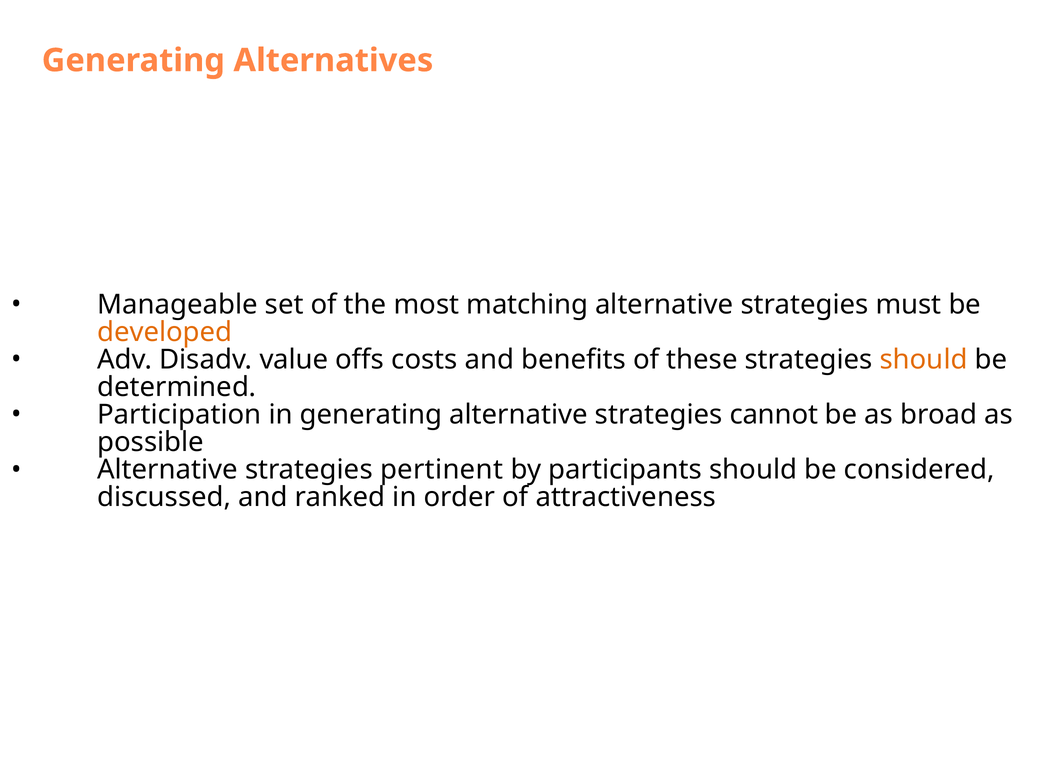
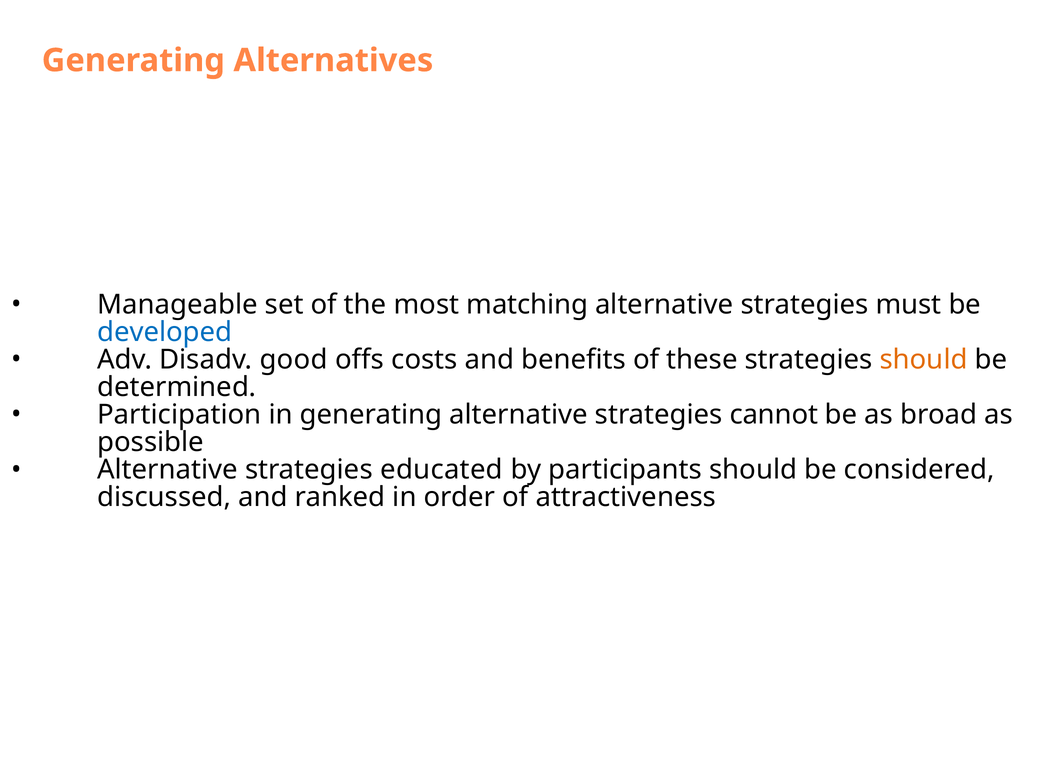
developed colour: orange -> blue (165, 332)
value: value -> good (294, 360)
pertinent: pertinent -> educated (442, 470)
